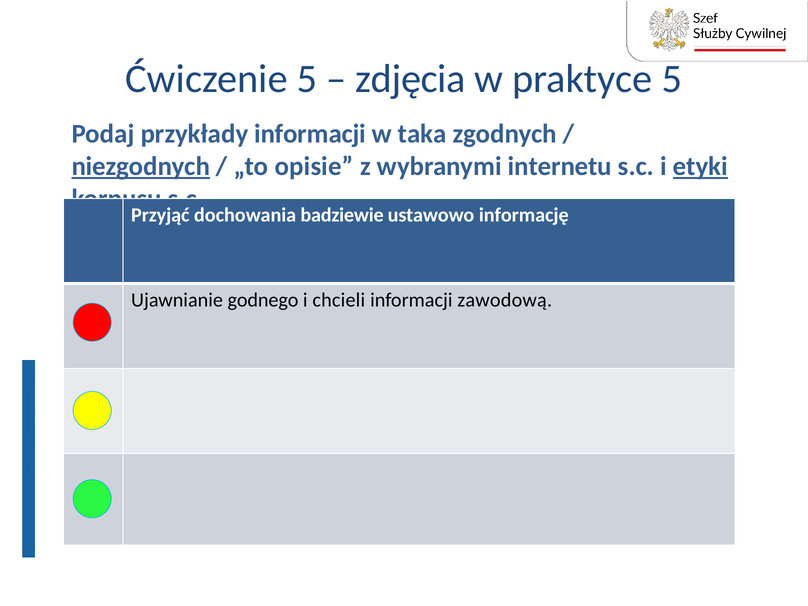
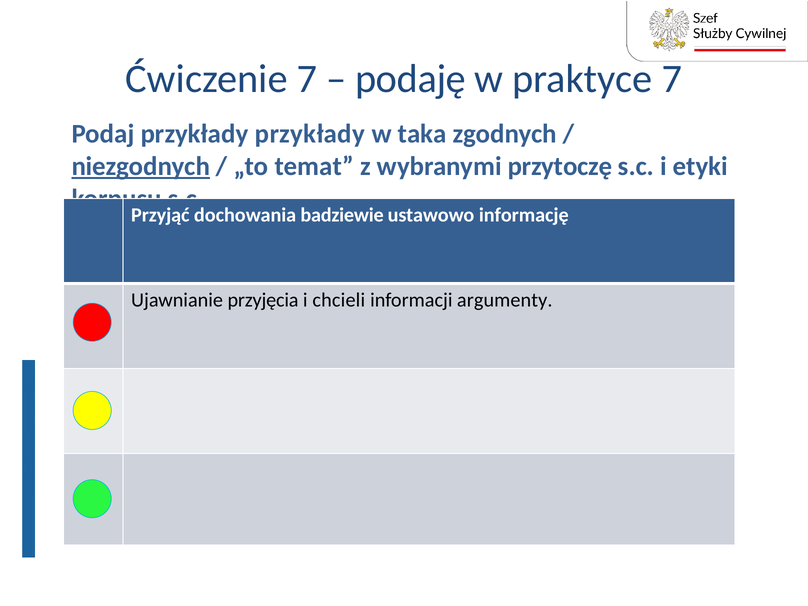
Ćwiczenie 5: 5 -> 7 (307, 79)
zdjęcia: zdjęcia -> podaję (410, 79)
praktyce 5: 5 -> 7 (672, 79)
przykłady informacji: informacji -> przykłady (310, 134)
opisie: opisie -> temat (314, 166)
internetu: internetu -> przytoczę (560, 166)
etyki underline: present -> none (700, 166)
godnego: godnego -> przyjęcia (263, 300)
zawodową: zawodową -> argumenty (505, 300)
